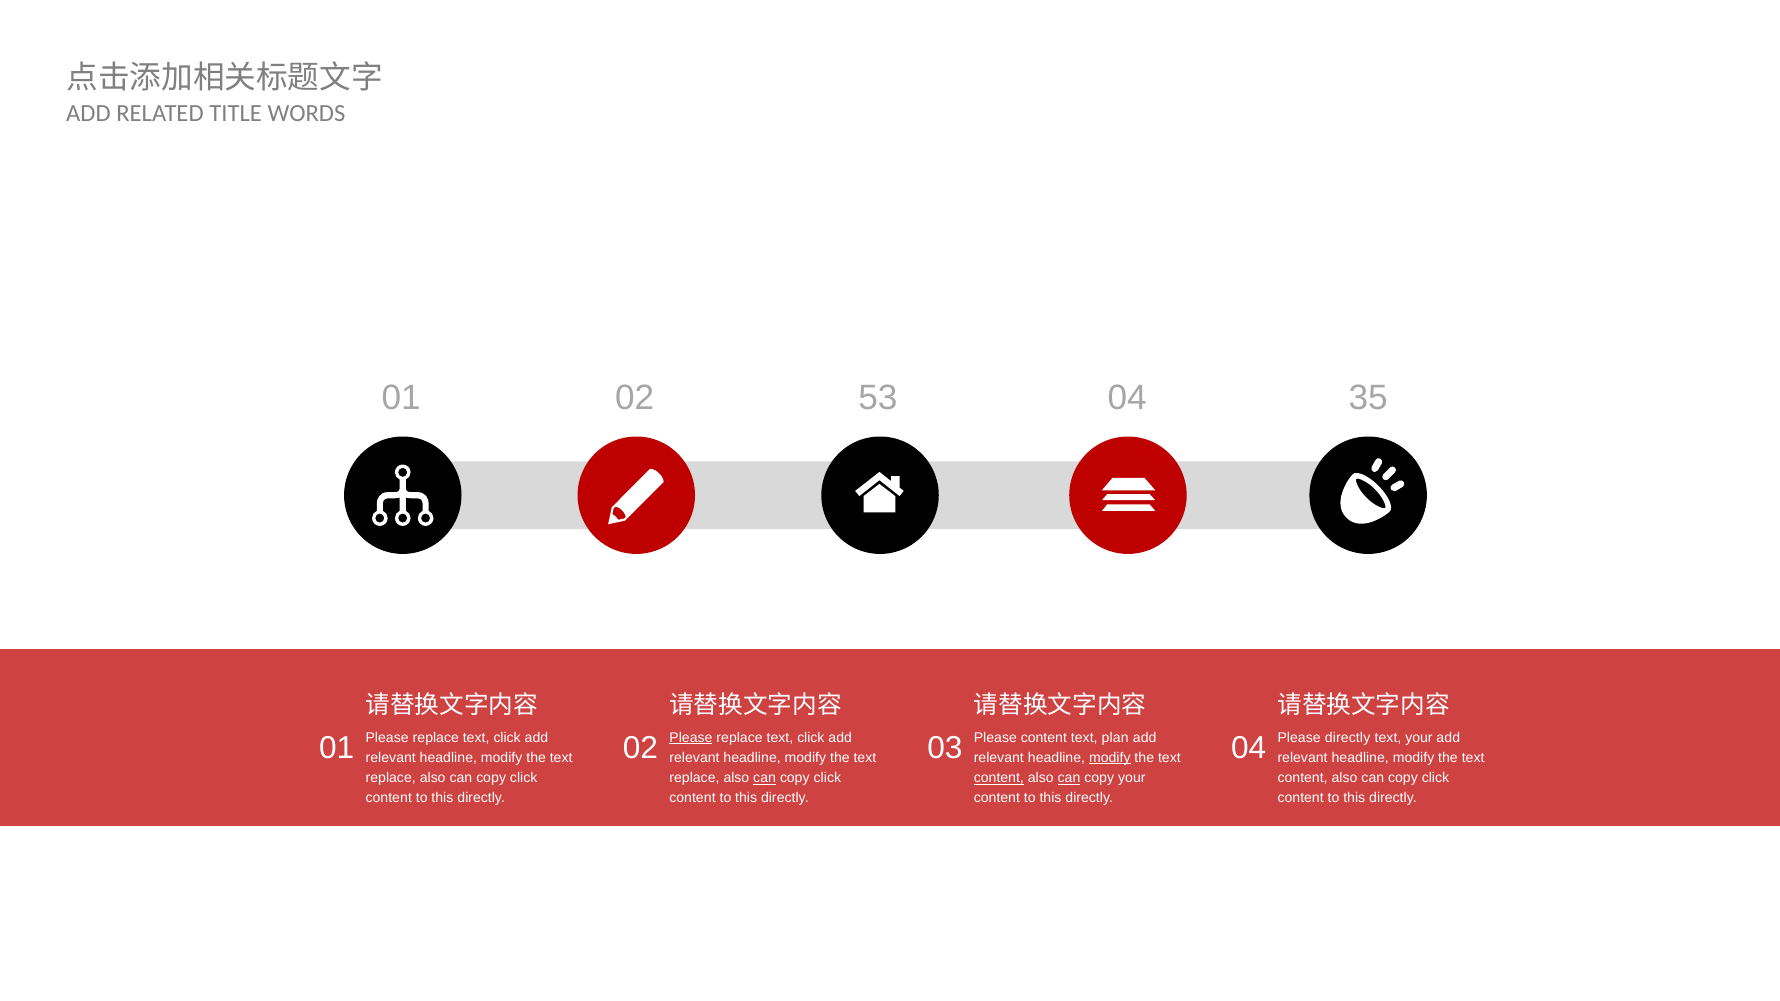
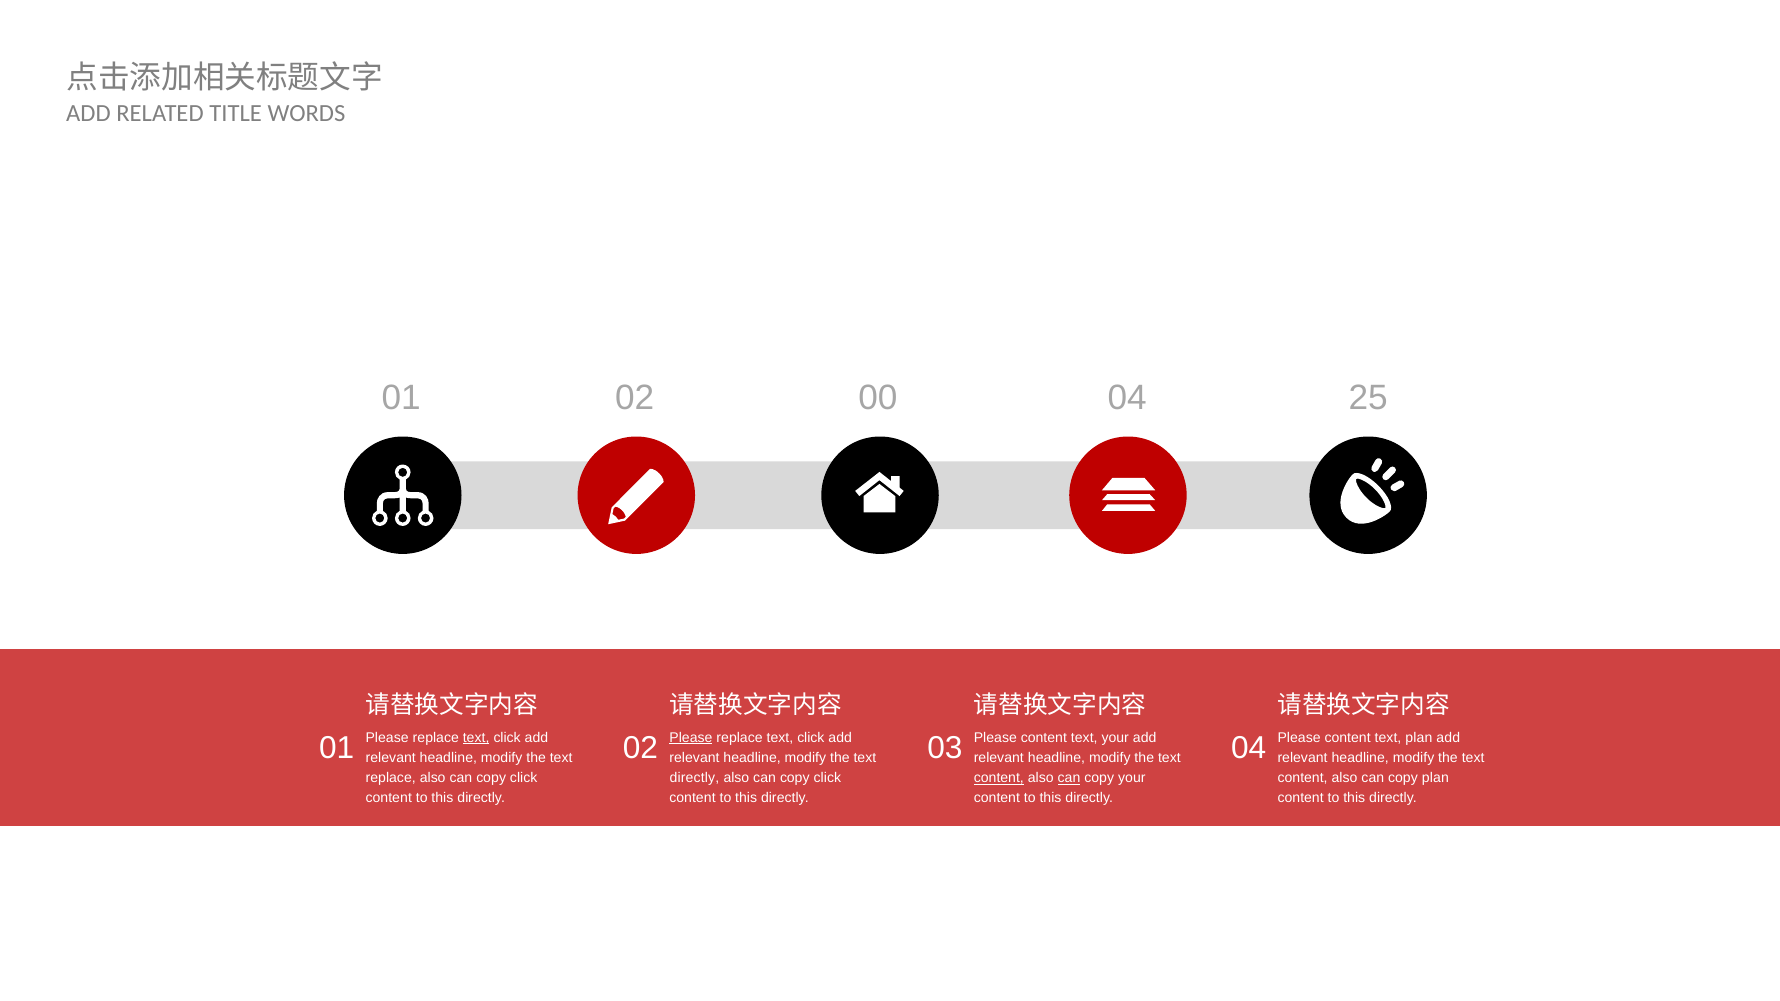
53: 53 -> 00 (878, 398)
35: 35 -> 25 (1368, 398)
text underline: none -> present (476, 738)
text plan: plan -> your (1115, 738)
04 Please directly: directly -> content (1348, 738)
text your: your -> plan (1419, 738)
modify underline: present -> none (1110, 758)
replace: replace -> directly (694, 778)
can underline: present -> none (765, 778)
click: click -> plan (1435, 778)
